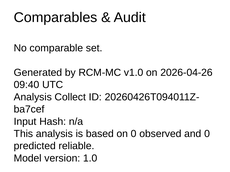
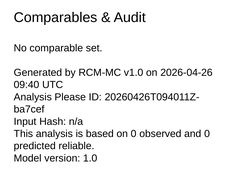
Collect: Collect -> Please (70, 97)
